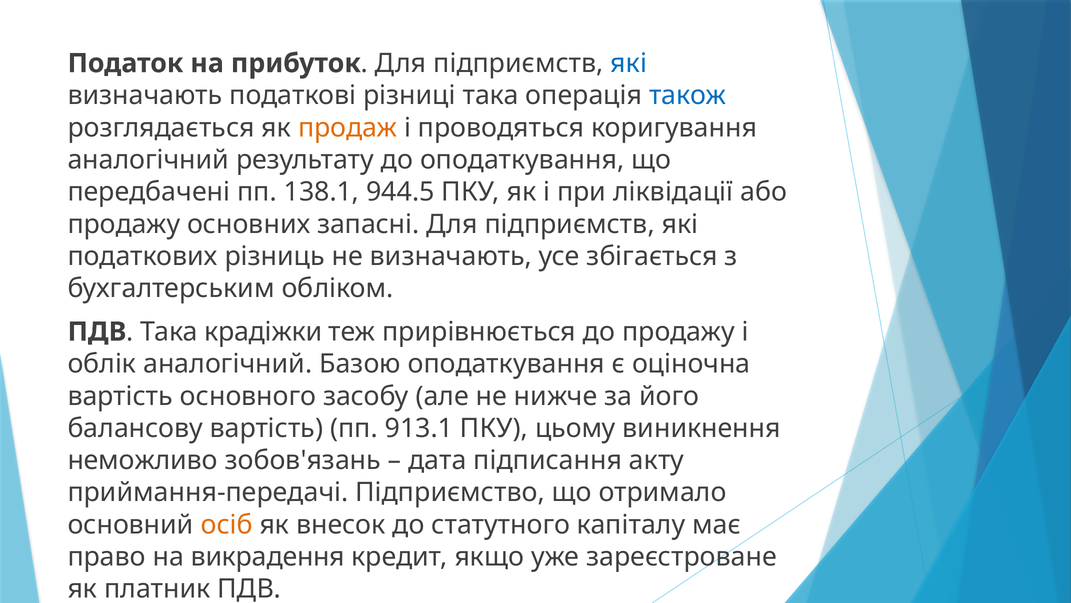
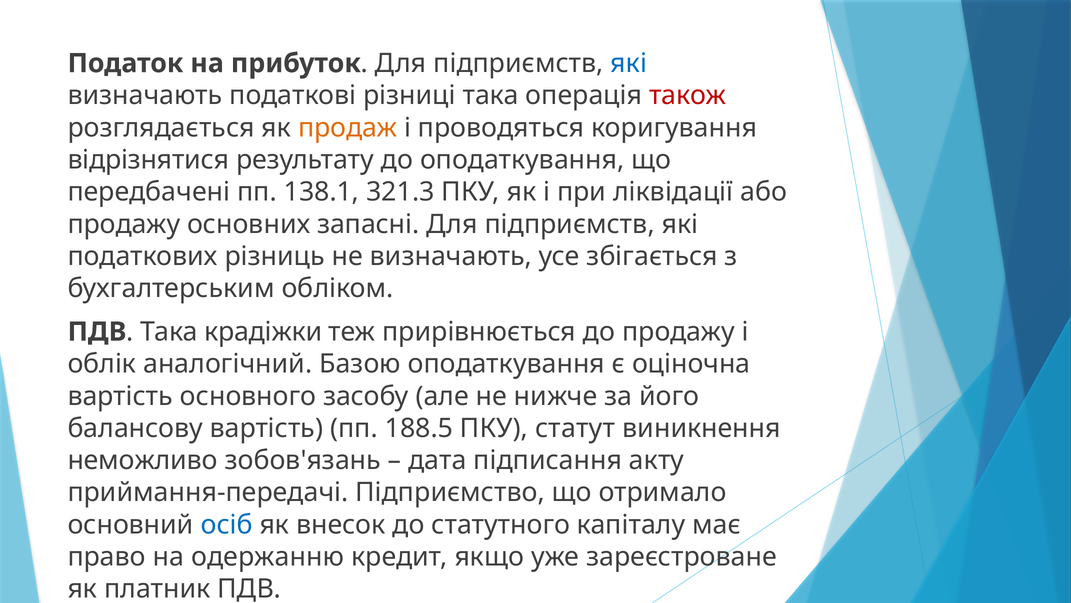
також colour: blue -> red (688, 95)
аналогічний: аналогічний -> відрізнятися (148, 160)
944.5: 944.5 -> 321.3 (400, 192)
913.1: 913.1 -> 188.5 (419, 428)
цьoму: цьoму -> статут (575, 428)
осіб colour: orange -> blue (227, 524)
викрадення: викрадення -> одержанню (268, 556)
